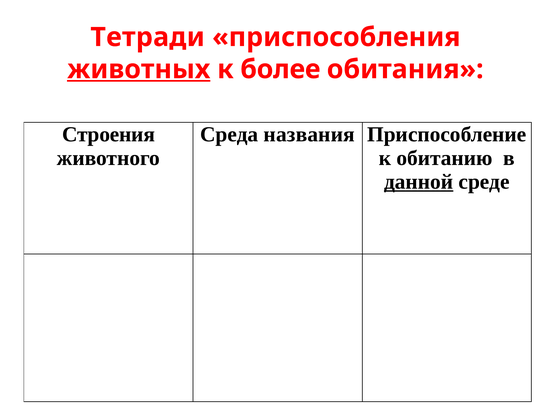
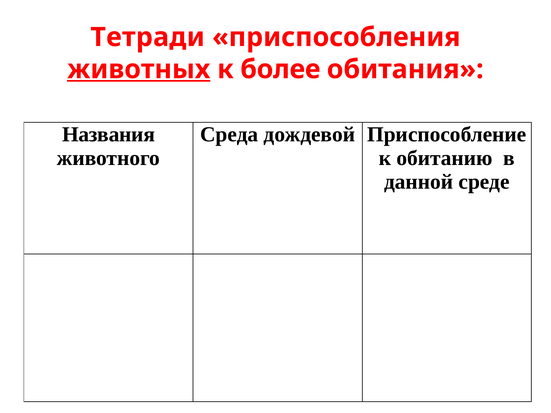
Строения: Строения -> Названия (109, 135)
названия: названия -> дождевой (309, 135)
данной underline: present -> none (419, 182)
